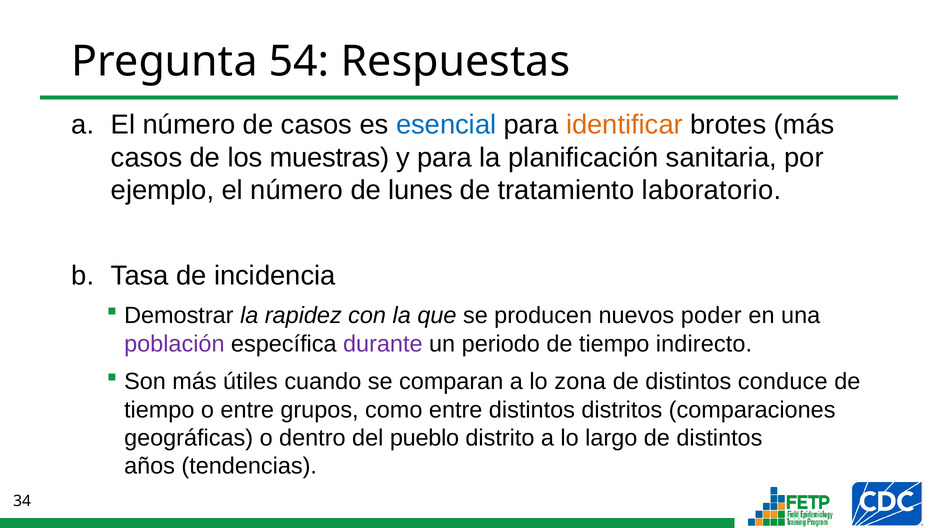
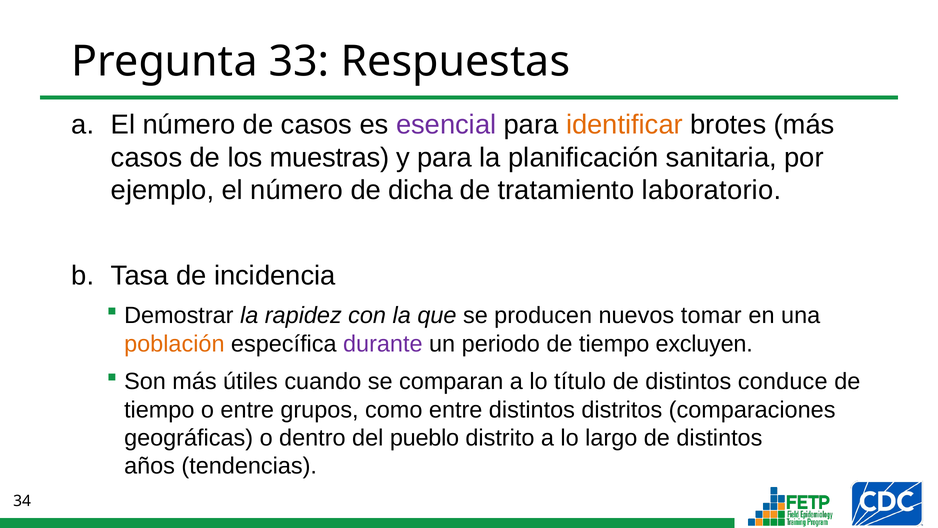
54: 54 -> 33 (299, 62)
esencial colour: blue -> purple (446, 125)
lunes: lunes -> dicha (421, 190)
poder: poder -> tomar (711, 315)
población colour: purple -> orange (174, 344)
indirecto: indirecto -> excluyen (704, 344)
zona: zona -> título (580, 381)
